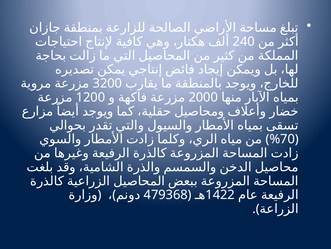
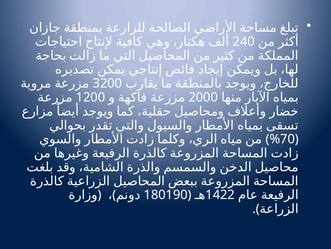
479368: 479368 -> 180190 (166, 194)
